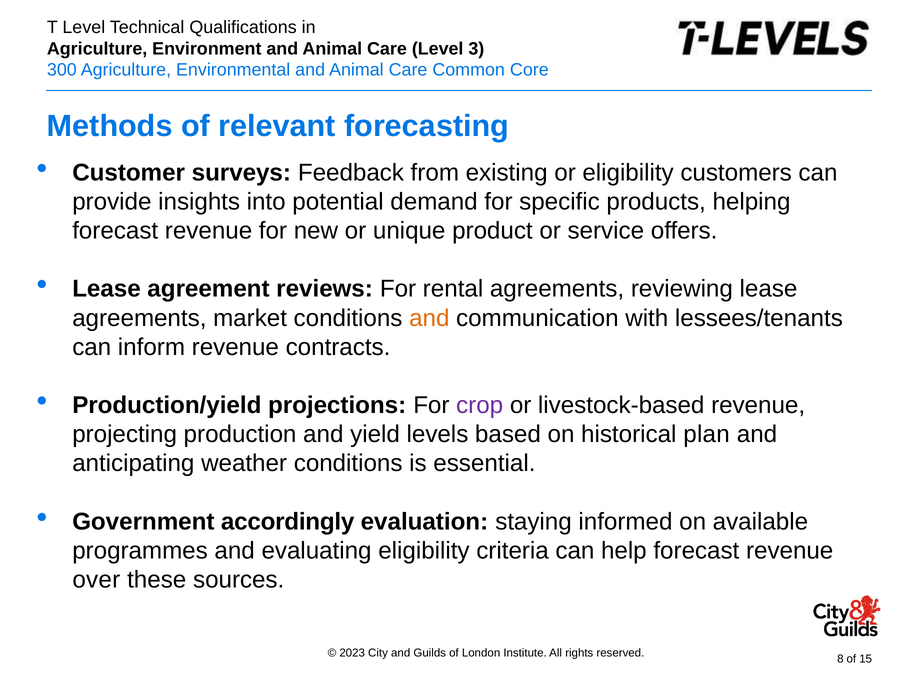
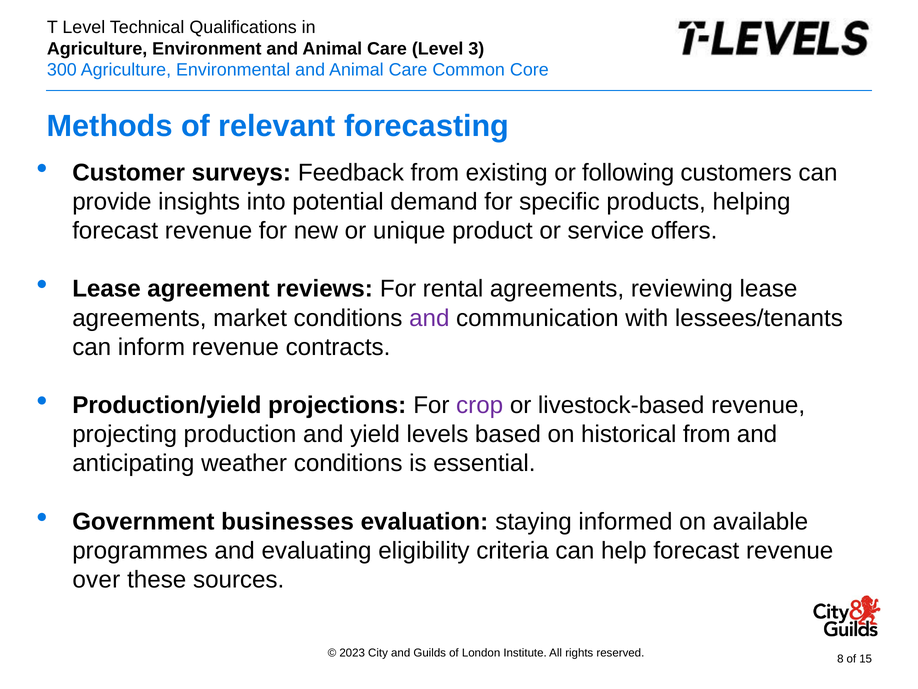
or eligibility: eligibility -> following (628, 173)
and colour: orange -> purple (429, 318)
historical plan: plan -> from (707, 434)
accordingly: accordingly -> businesses (288, 521)
